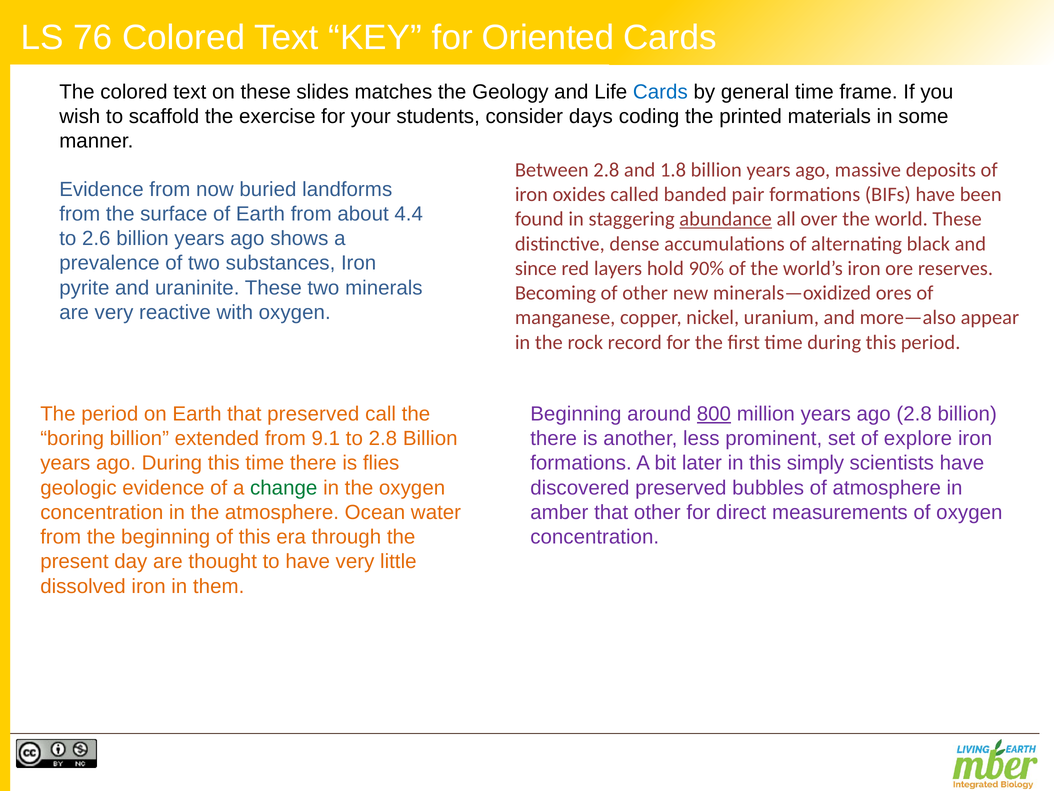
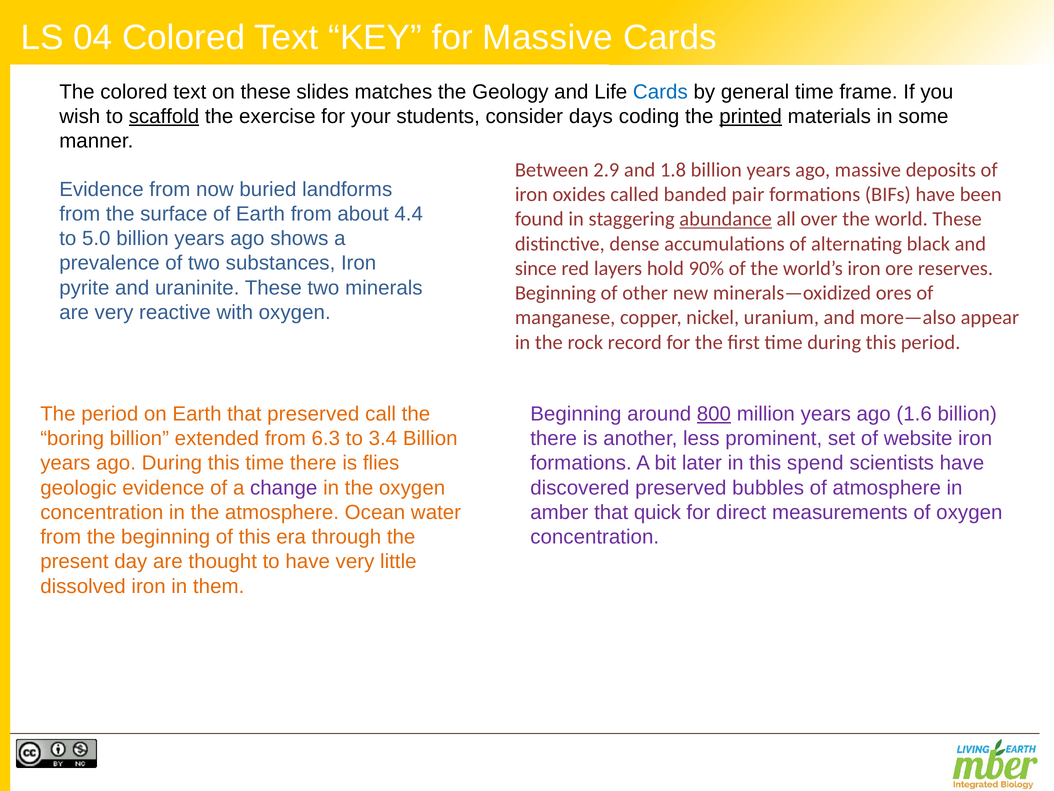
76: 76 -> 04 (93, 38)
for Oriented: Oriented -> Massive (548, 38)
scaffold underline: none -> present (164, 116)
printed underline: none -> present (751, 116)
Between 2.8: 2.8 -> 2.9 (606, 170)
2.6: 2.6 -> 5.0 (96, 238)
Becoming: Becoming -> Beginning (555, 293)
ago 2.8: 2.8 -> 1.6 (914, 414)
9.1: 9.1 -> 6.3 (326, 438)
to 2.8: 2.8 -> 3.4 (383, 438)
explore: explore -> website (918, 438)
simply: simply -> spend (815, 463)
change colour: green -> purple (284, 487)
that other: other -> quick (657, 512)
